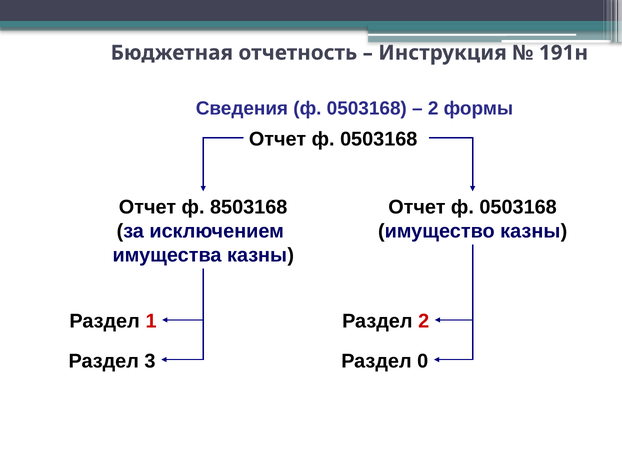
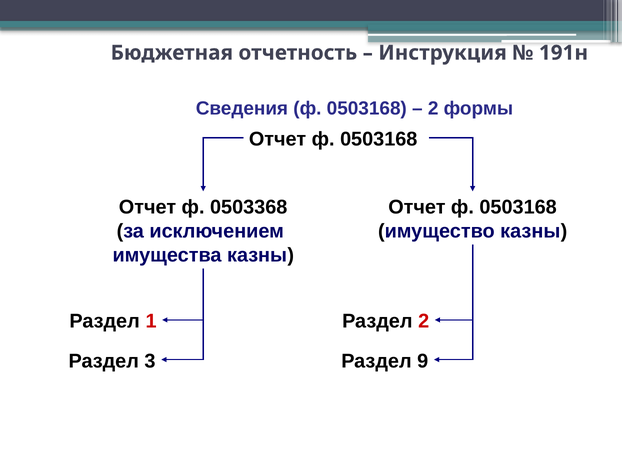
8503168: 8503168 -> 0503368 (249, 207)
0: 0 -> 9 (423, 361)
